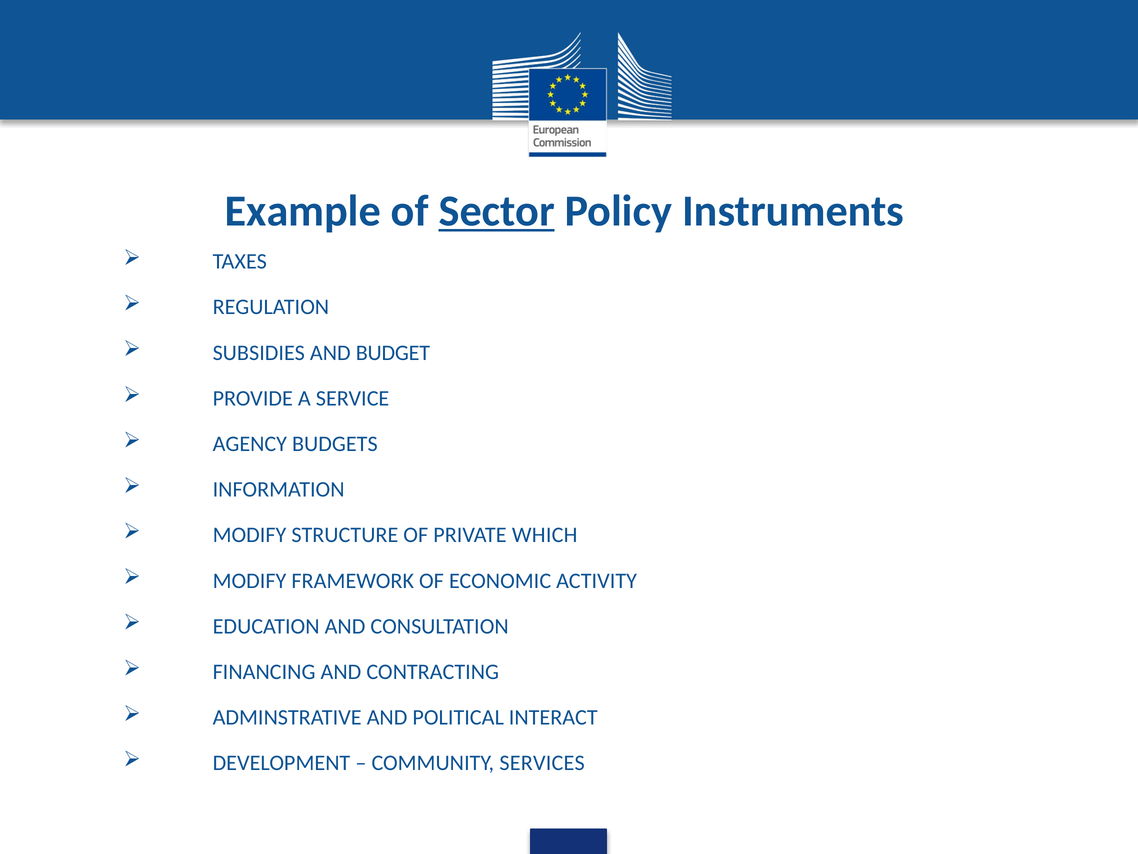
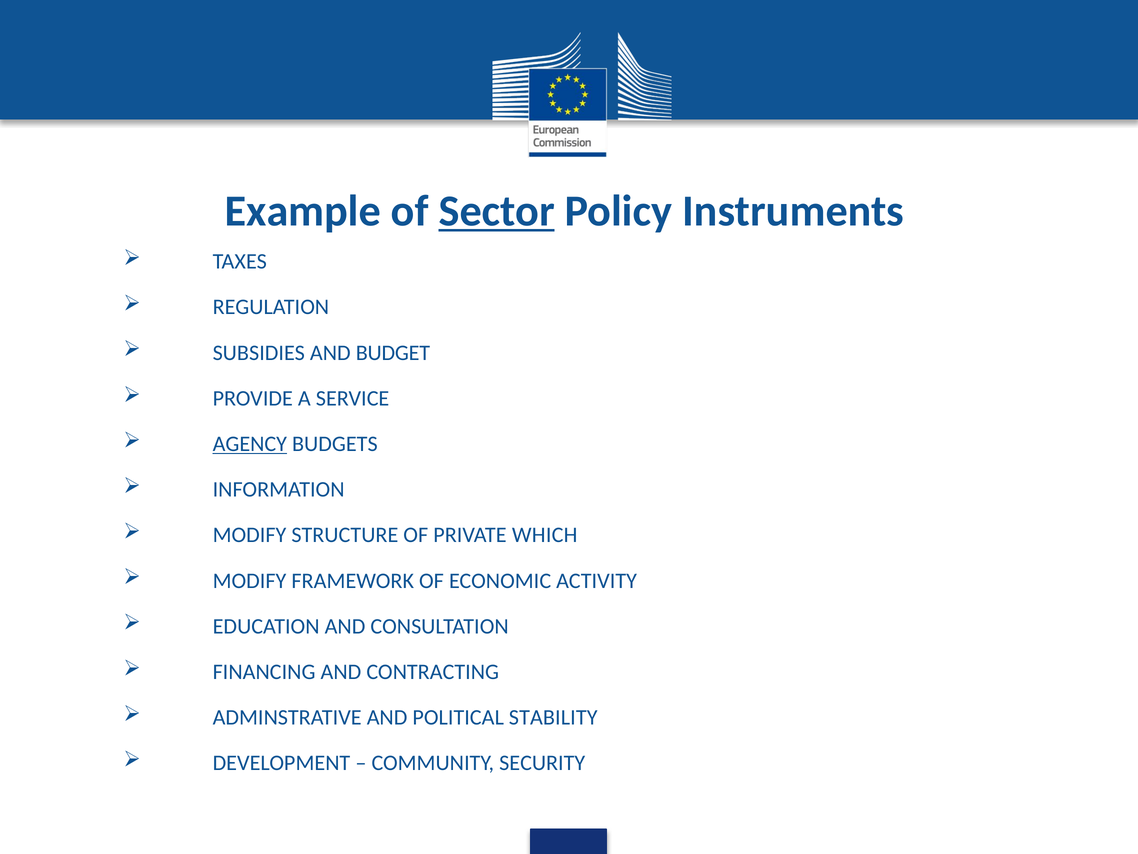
AGENCY underline: none -> present (250, 444)
INTERACT: INTERACT -> STABILITY (553, 717)
SERVICES: SERVICES -> SECURITY (542, 763)
